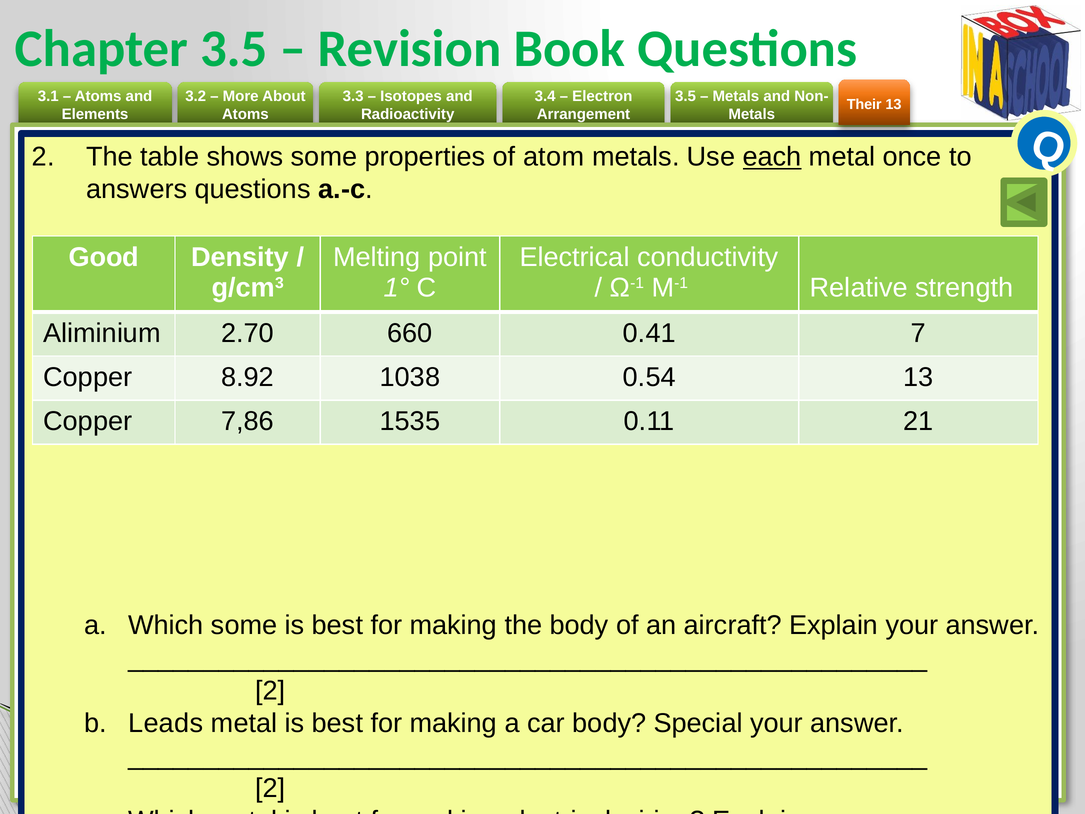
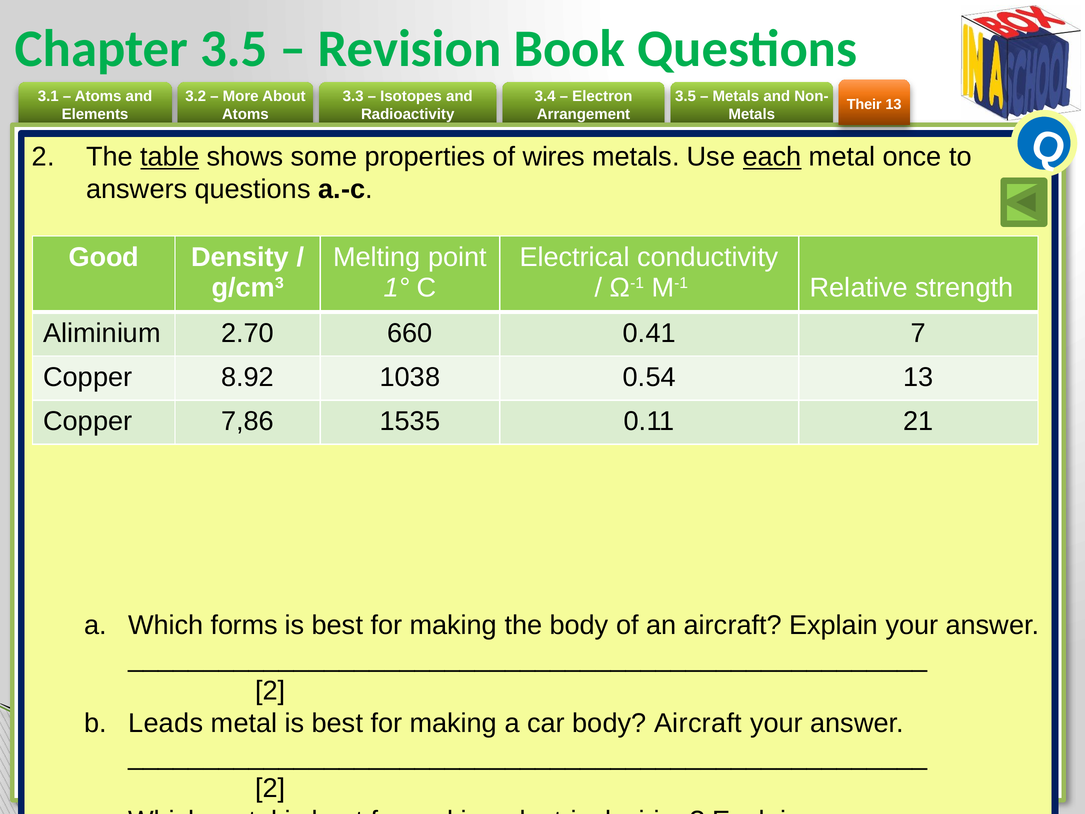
table underline: none -> present (170, 157)
atom: atom -> wires (554, 157)
Which some: some -> forms (244, 625)
body Special: Special -> Aircraft (698, 723)
